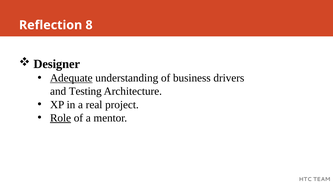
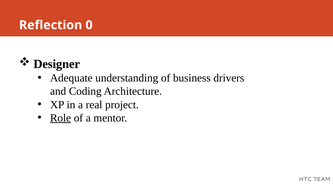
8: 8 -> 0 (89, 25)
Adequate underline: present -> none (71, 78)
Testing: Testing -> Coding (85, 91)
